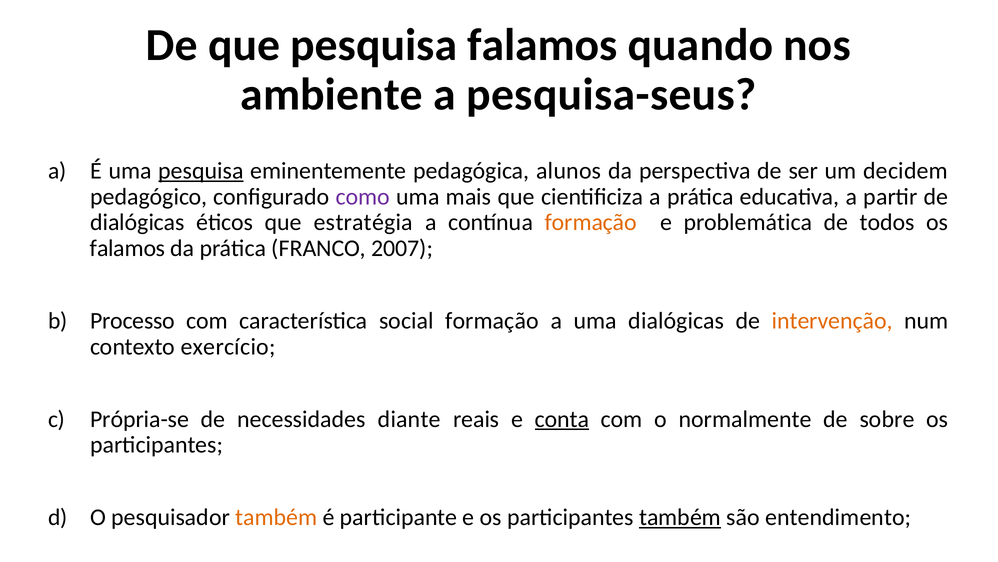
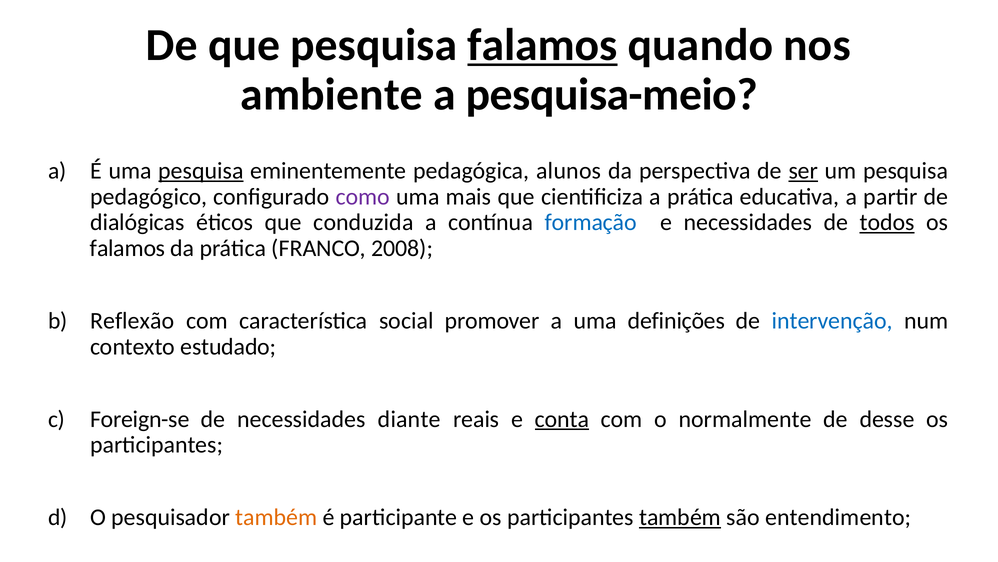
falamos underline: none -> present (543, 45)
pesquisa-seus: pesquisa-seus -> pesquisa-meio (612, 94)
ser underline: none -> present (803, 171)
um decidem: decidem -> pesquisa (906, 171)
estratégia: estratégia -> conduzida (363, 222)
formação colour: orange -> blue (591, 222)
e problemática: problemática -> necessidades (748, 222)
todos underline: none -> present (887, 222)
2007: 2007 -> 2008 (402, 248)
Processo: Processo -> Reflexão (132, 320)
social formação: formação -> promover (492, 320)
uma dialógicas: dialógicas -> definições (676, 320)
intervenção colour: orange -> blue (832, 320)
exercício: exercício -> estudado (228, 346)
Própria-se: Própria-se -> Foreign-se (140, 419)
sobre: sobre -> desse (887, 419)
